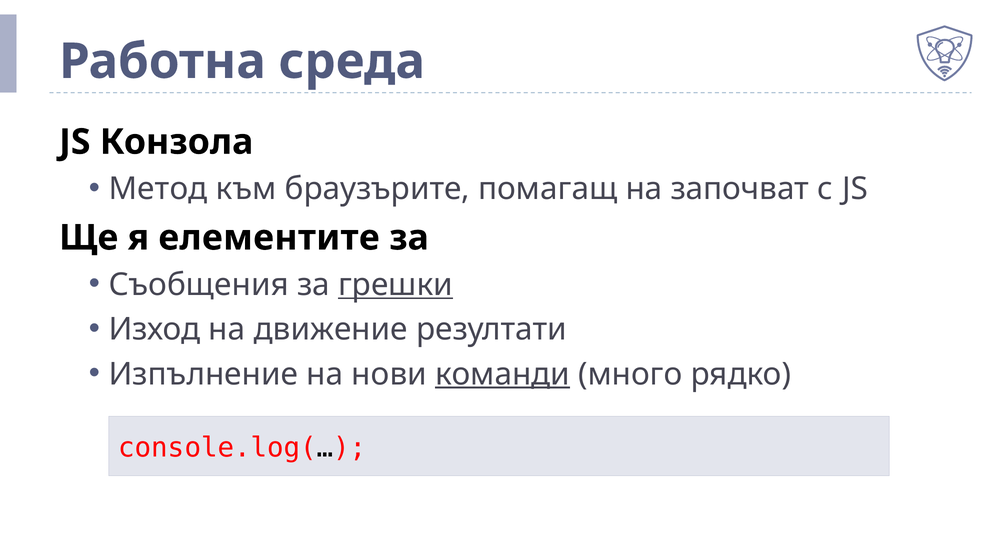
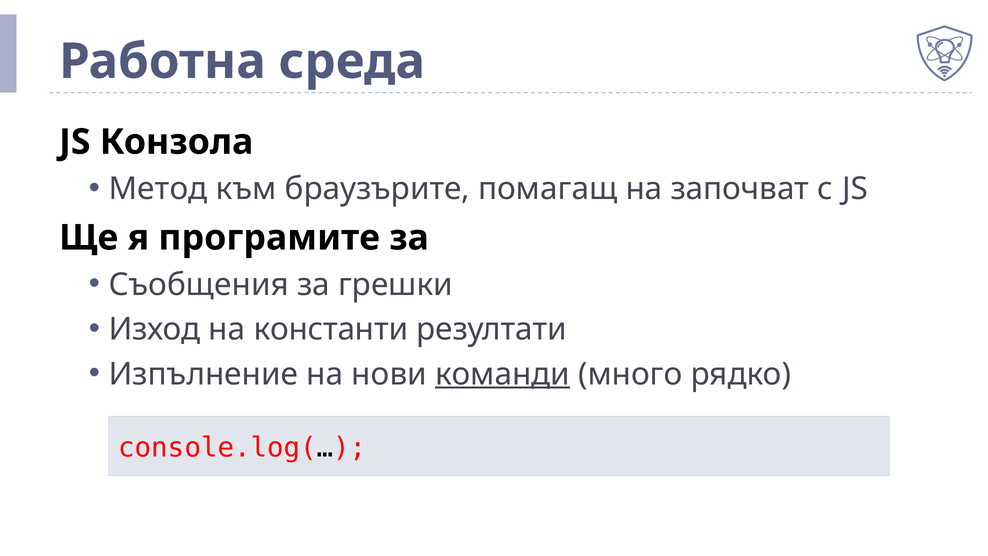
елементите: елементите -> програмите (269, 238)
грешки underline: present -> none (396, 285)
движение: движение -> константи (331, 329)
